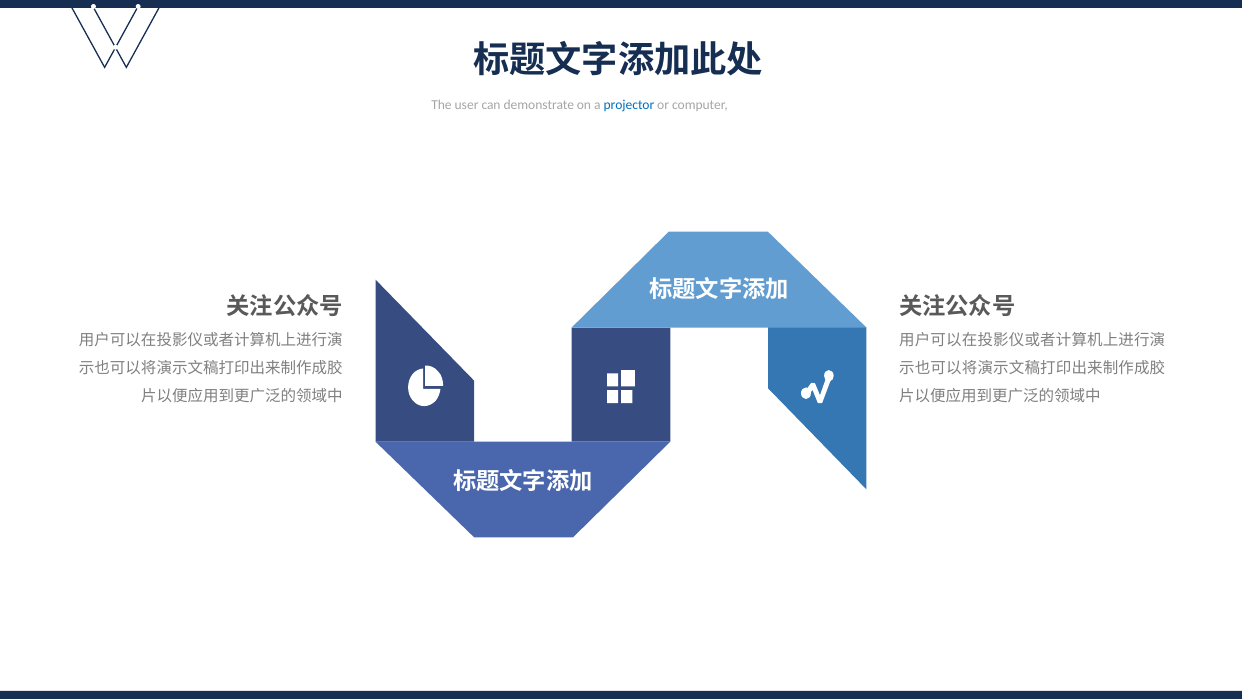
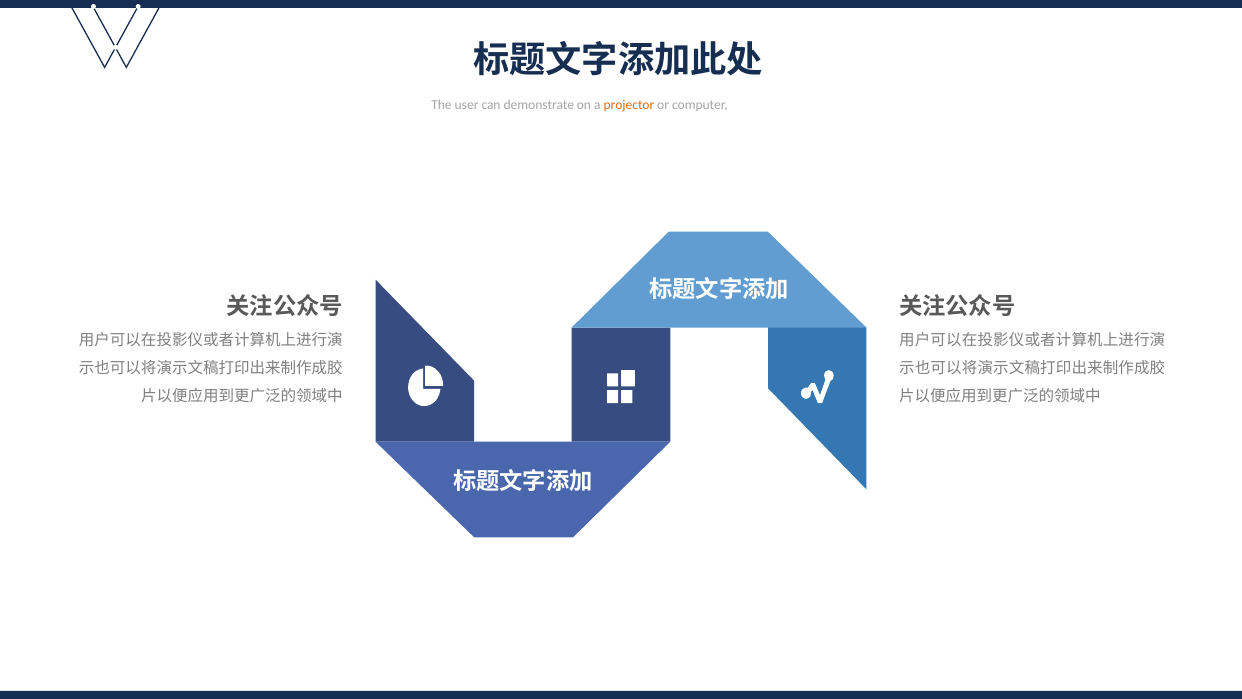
projector colour: blue -> orange (629, 105)
